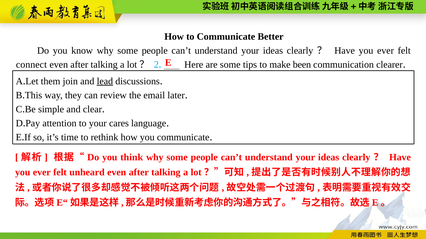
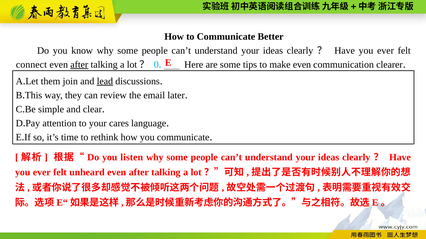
after underline: none -> present (79, 65)
2: 2 -> 0 (156, 65)
make been: been -> even (302, 65)
think: think -> listen (132, 158)
